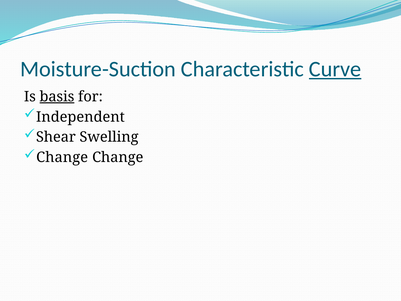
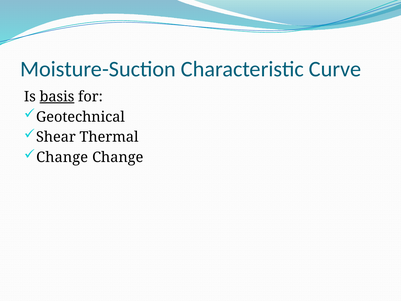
Curve underline: present -> none (335, 69)
Independent: Independent -> Geotechnical (80, 117)
Swelling: Swelling -> Thermal (109, 137)
